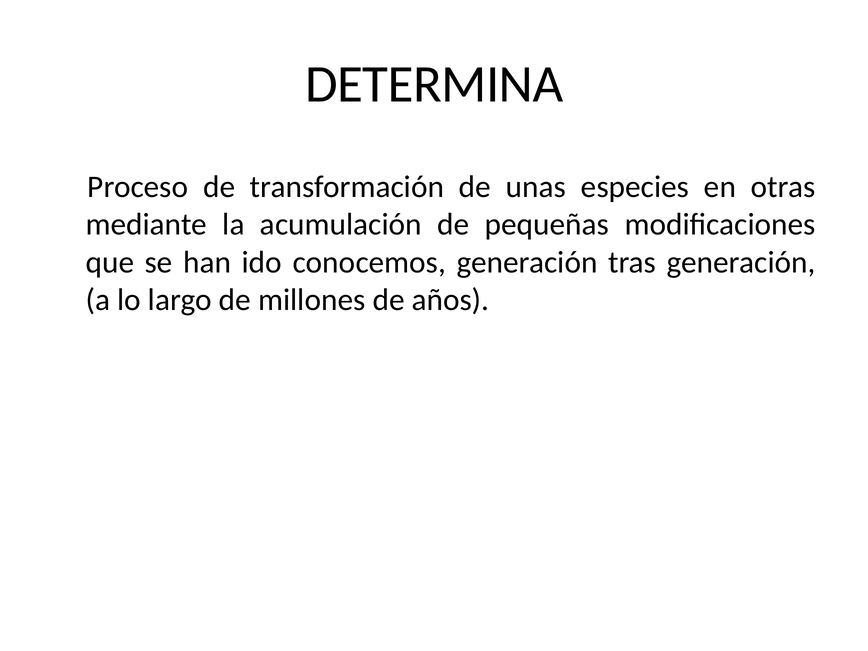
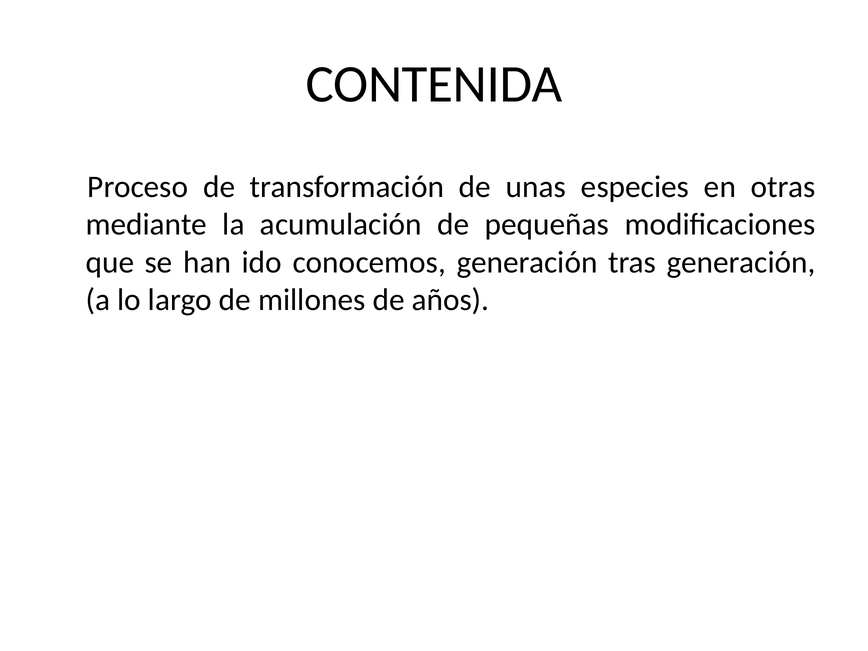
DETERMINA: DETERMINA -> CONTENIDA (434, 84)
